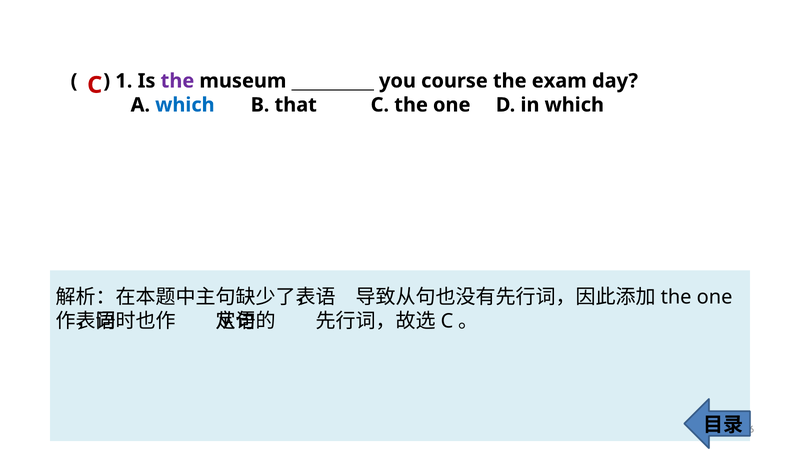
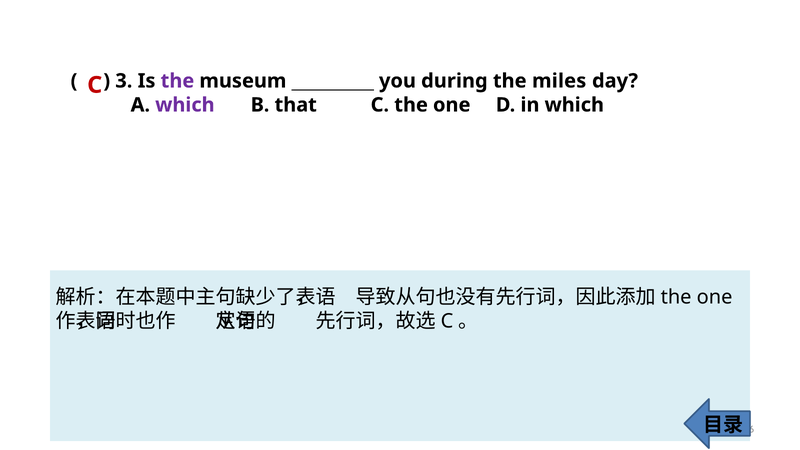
1: 1 -> 3 (124, 81)
course: course -> during (454, 81)
exam: exam -> miles (559, 81)
which colour: blue -> purple (185, 105)
